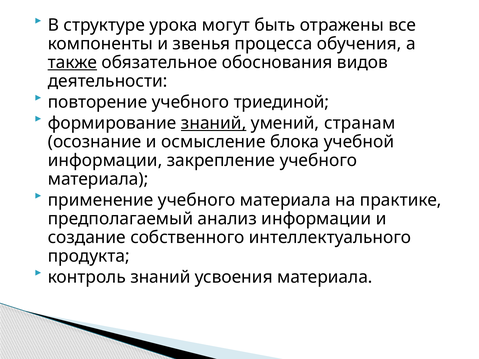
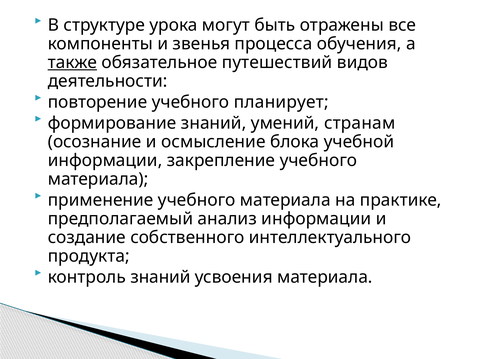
обоснования: обоснования -> путешествий (277, 63)
триединой: триединой -> планирует (281, 102)
знаний underline: present -> none (214, 123)
